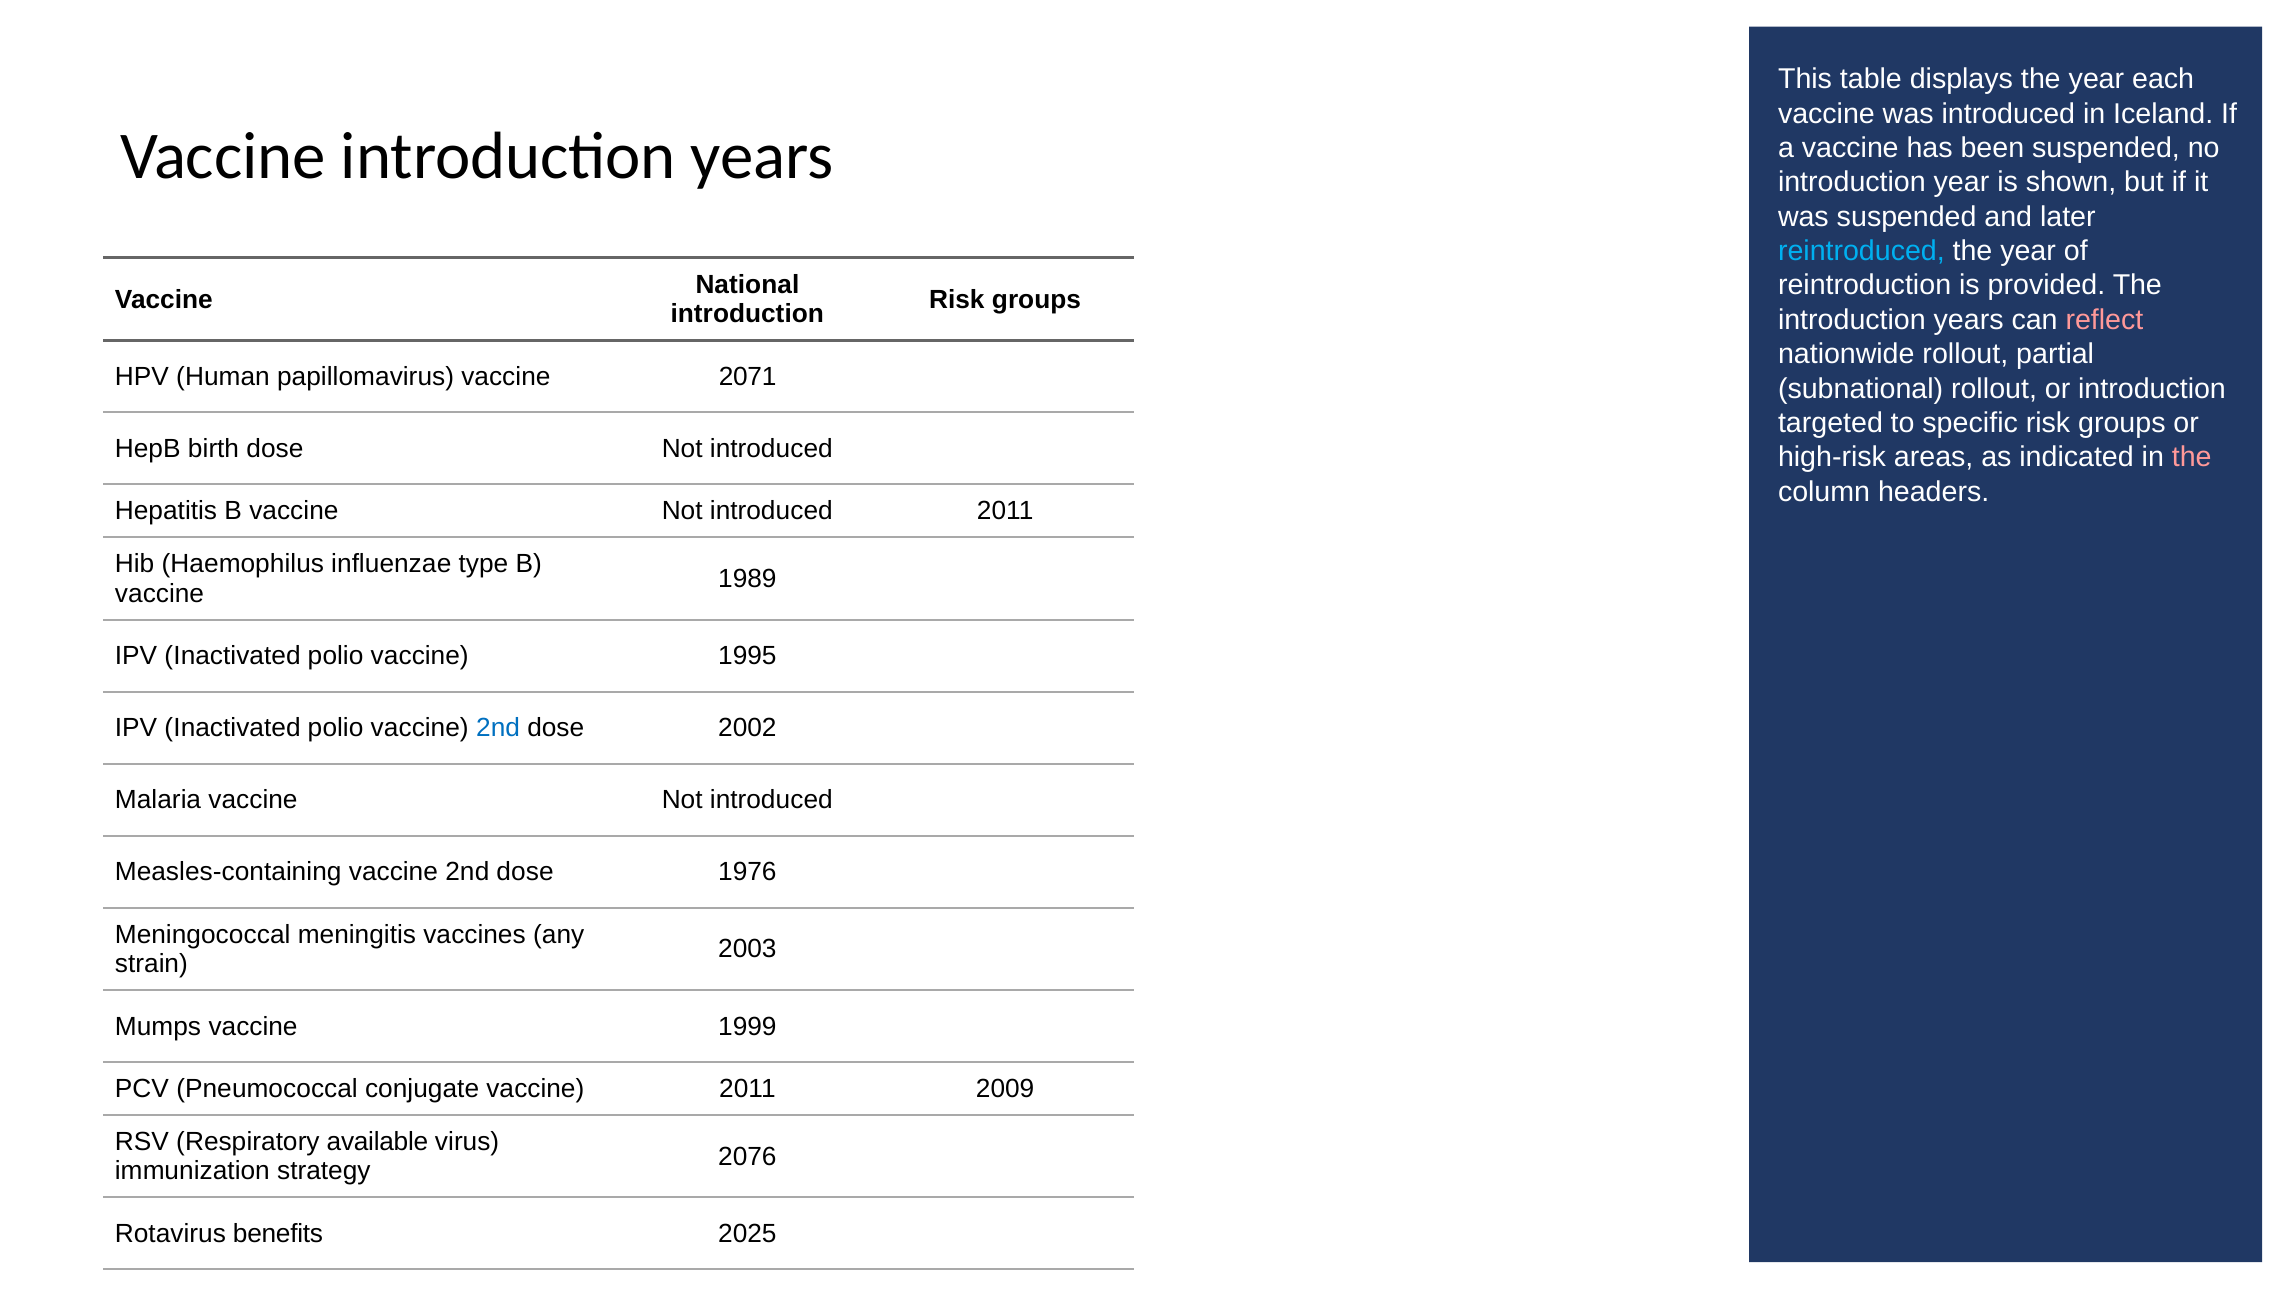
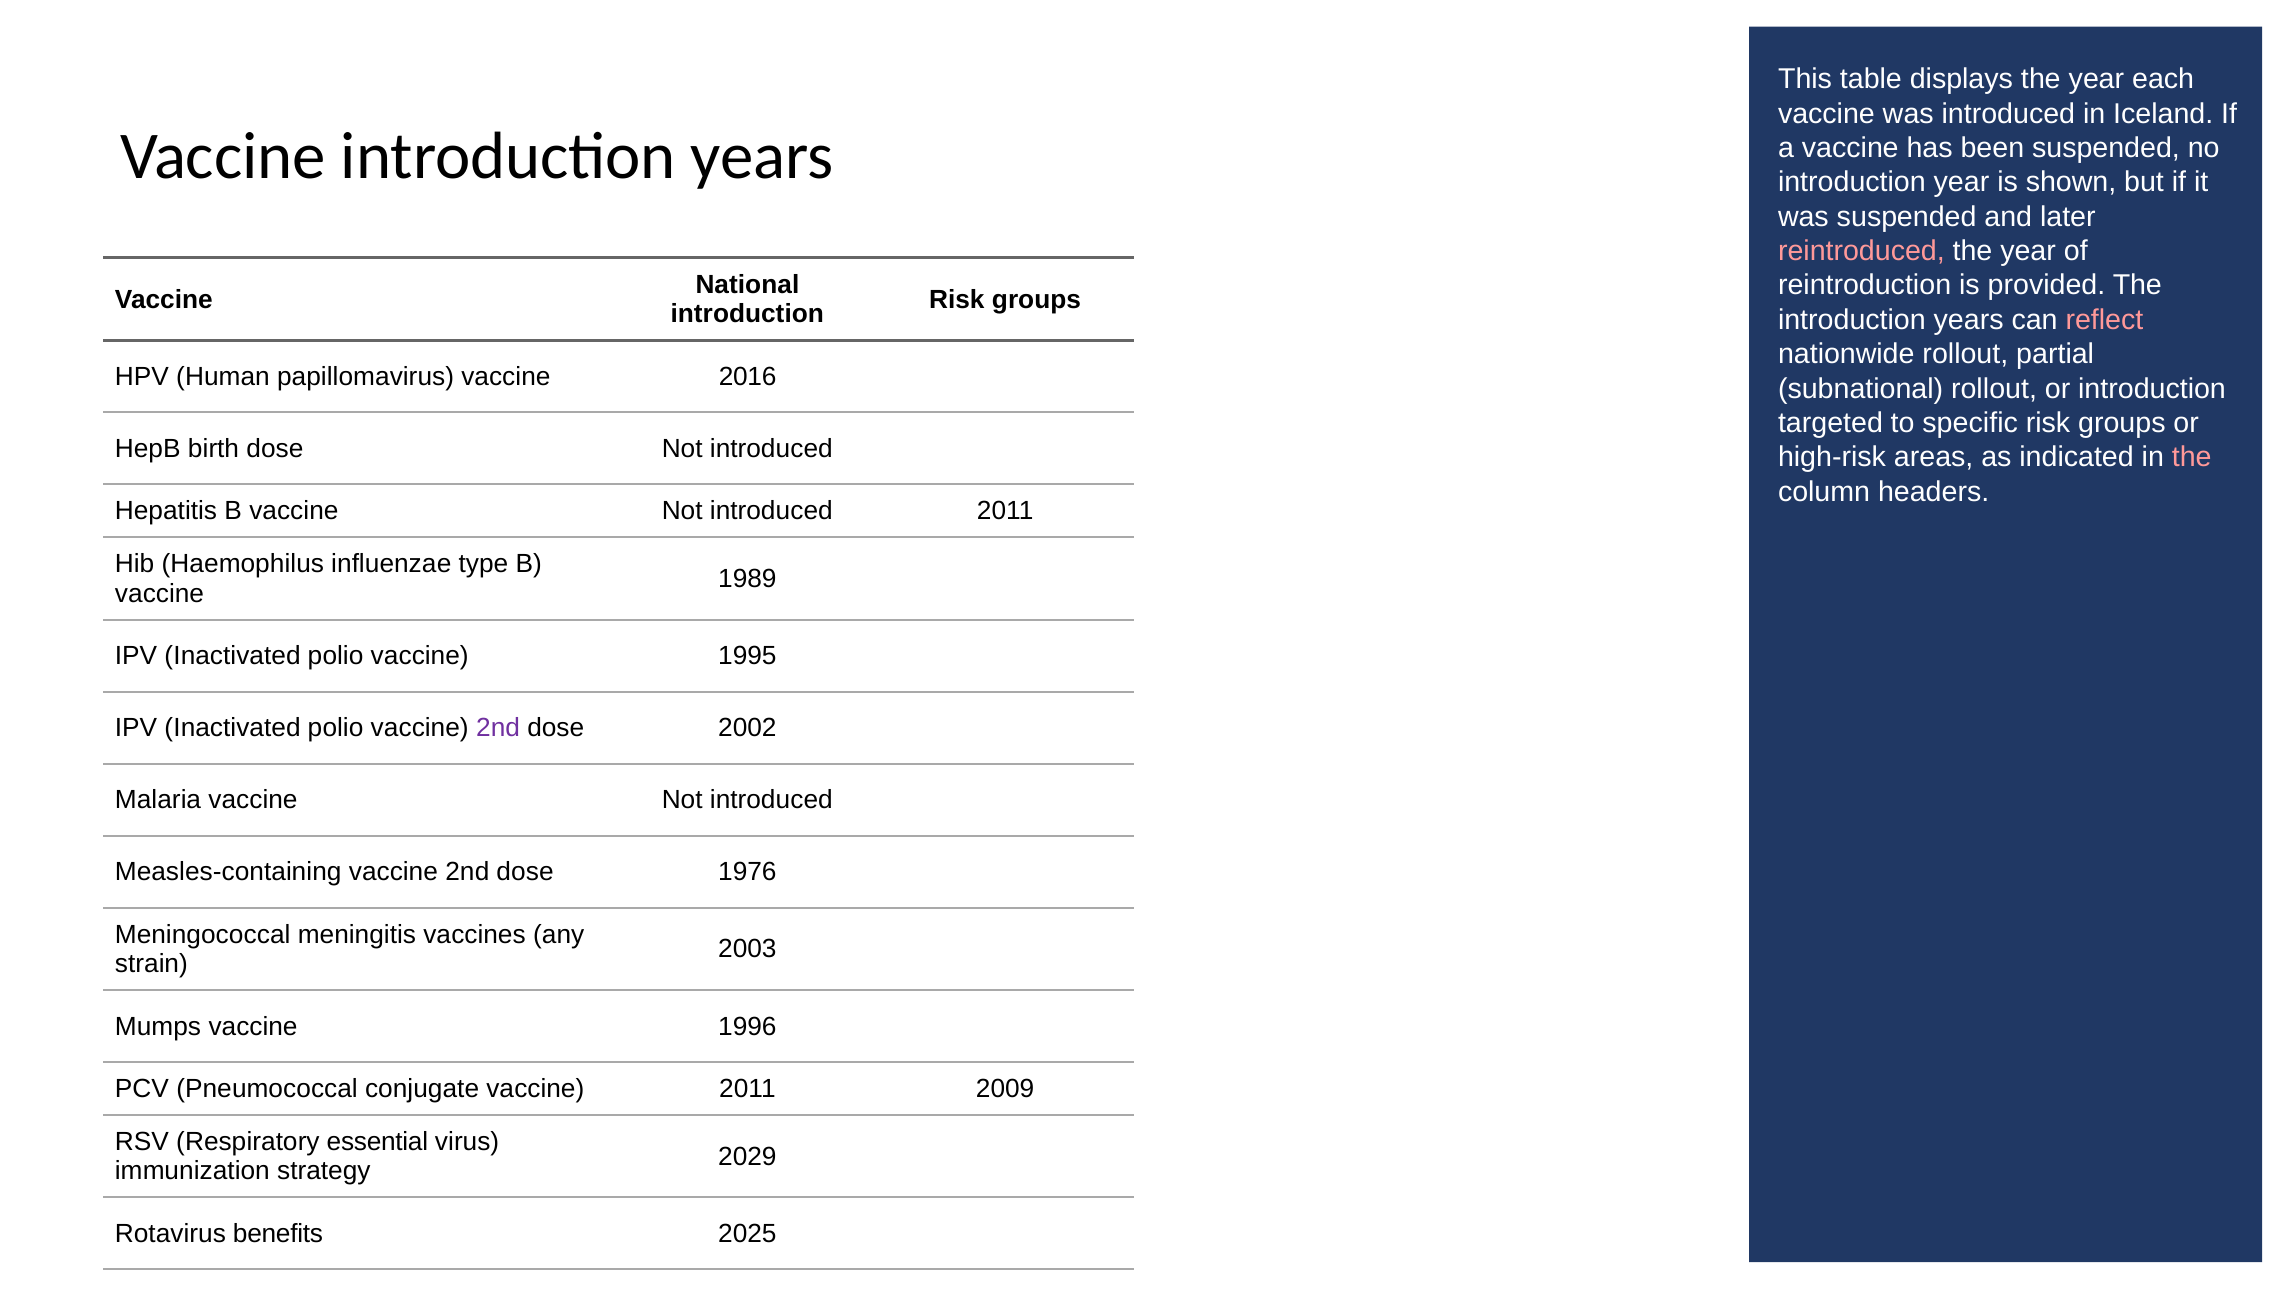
reintroduced colour: light blue -> pink (1861, 251)
2071: 2071 -> 2016 (748, 377)
2nd colour: blue -> purple (498, 728)
1999: 1999 -> 1996 (747, 1026)
available: available -> essential (377, 1142)
2076: 2076 -> 2029 (747, 1156)
